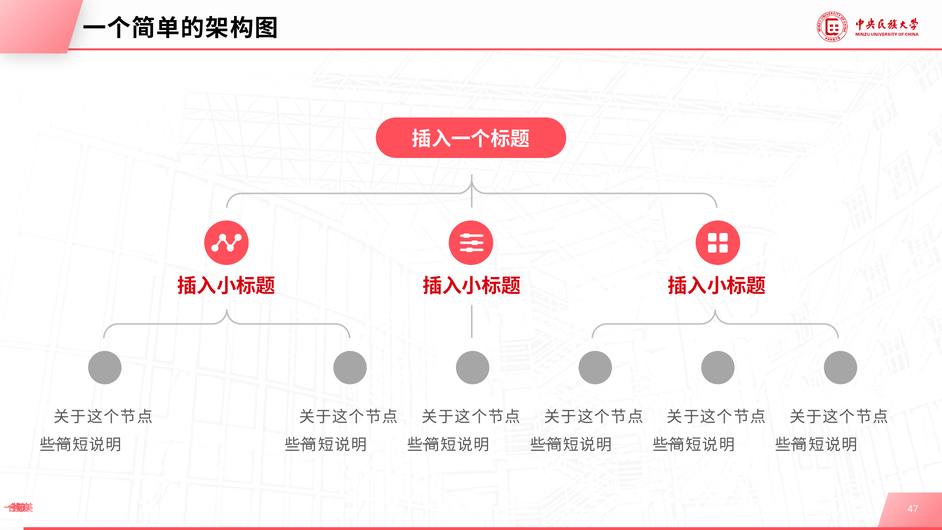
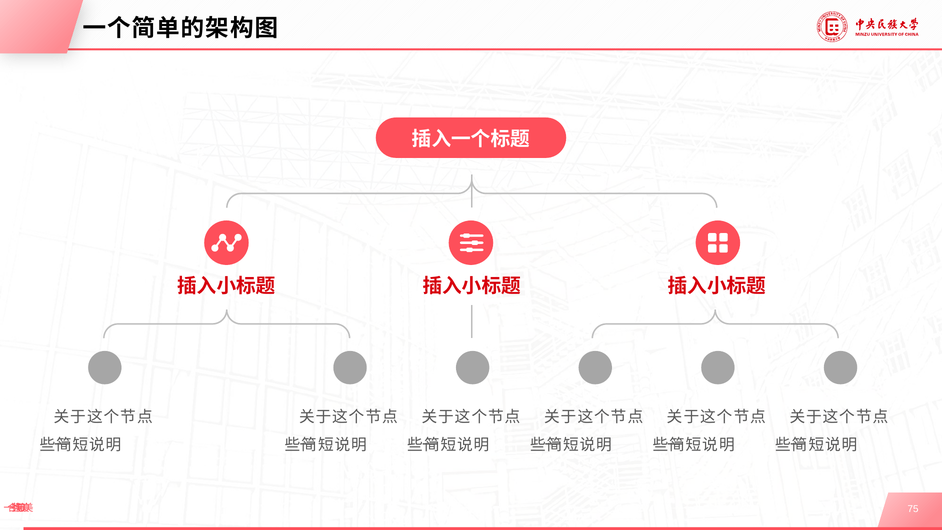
47: 47 -> 75 (913, 509)
